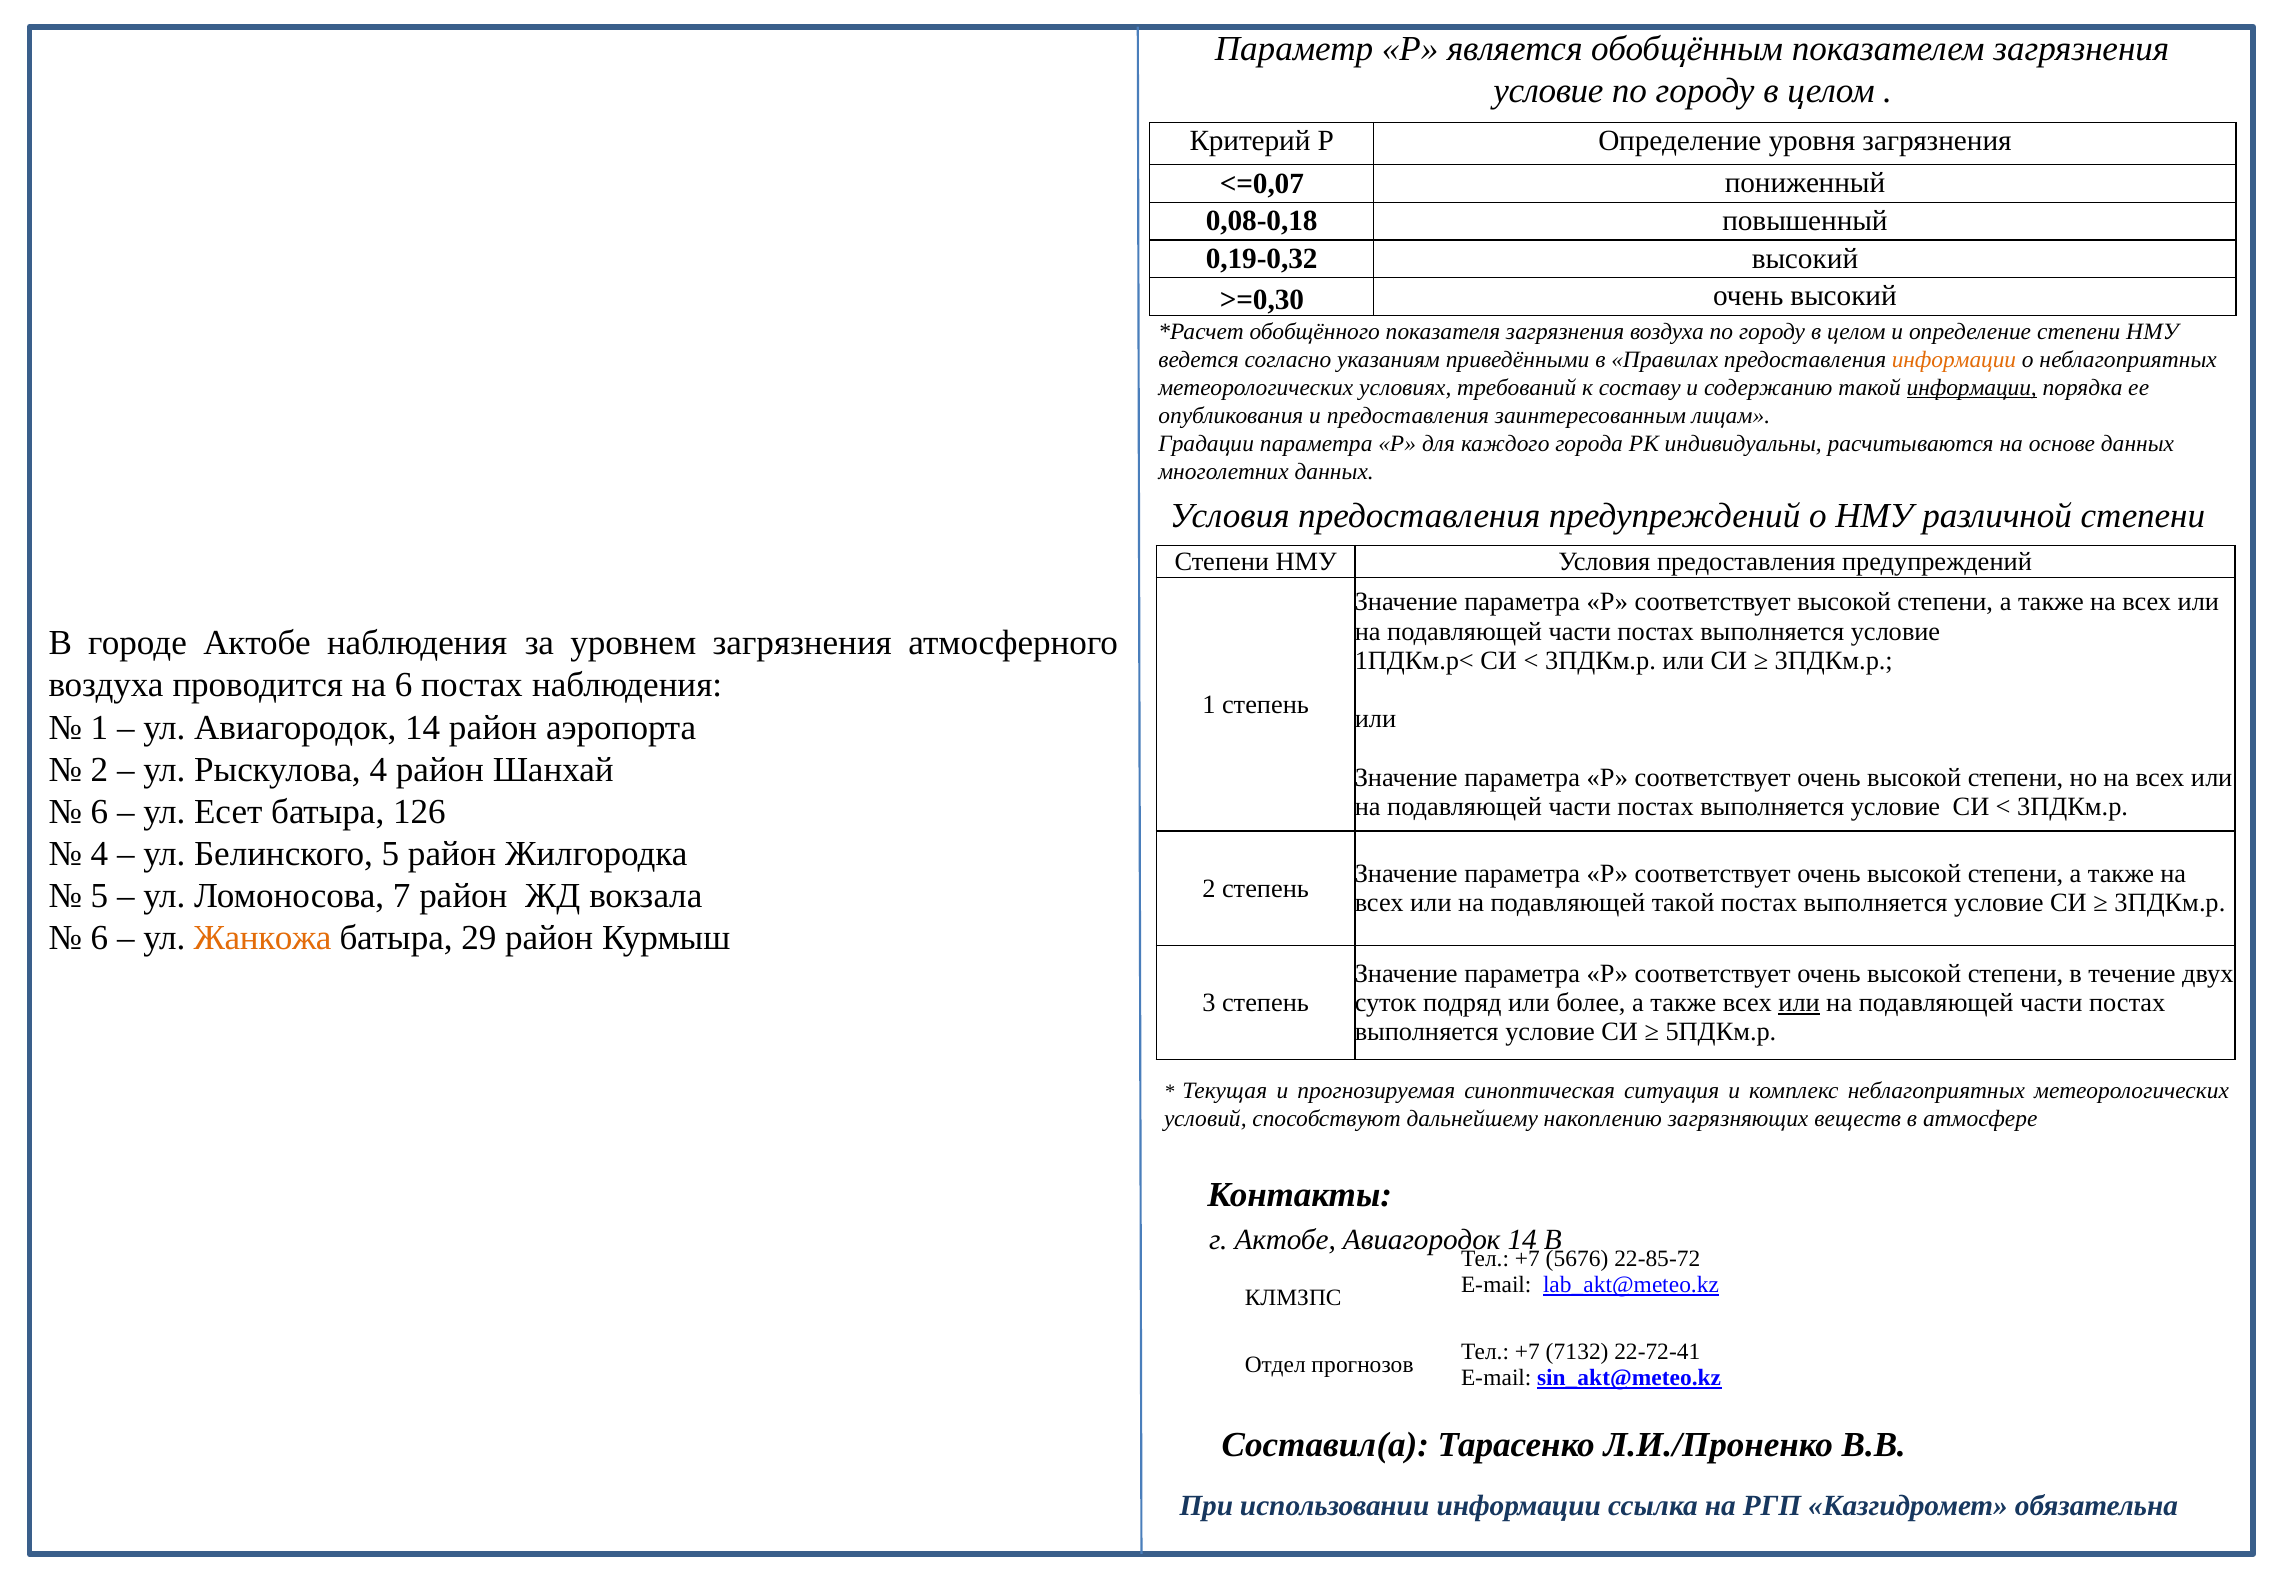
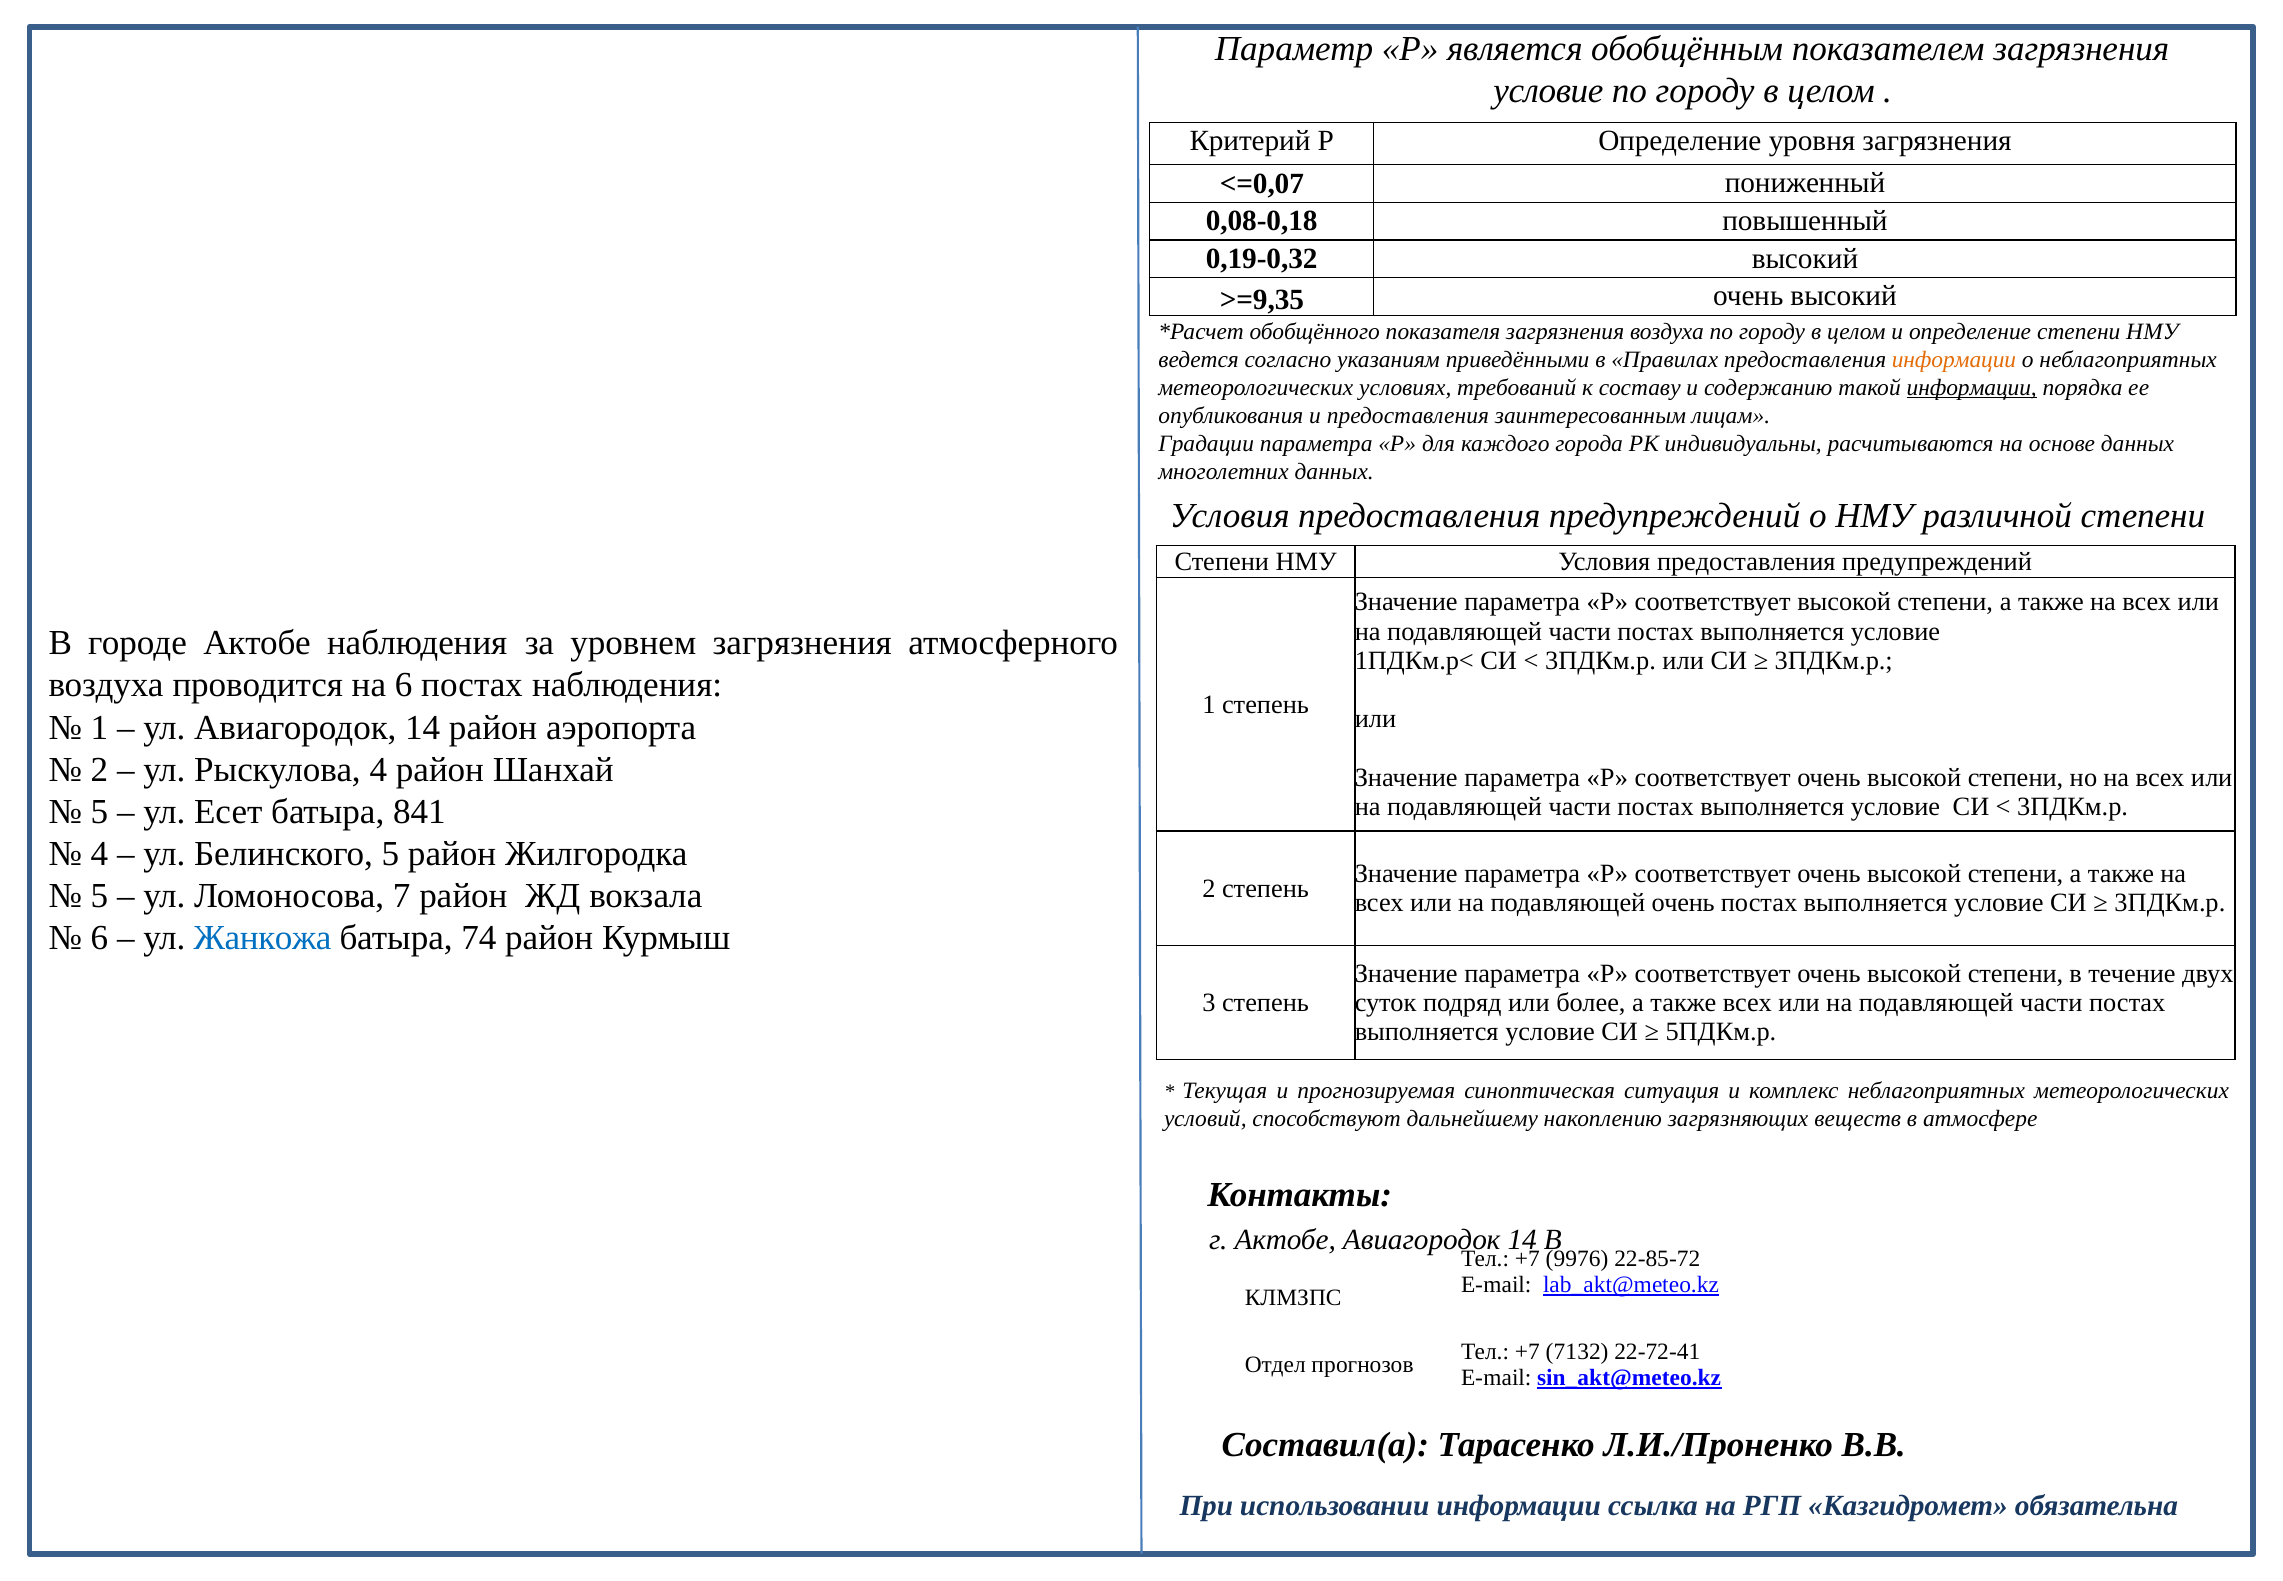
>=0,30: >=0,30 -> >=9,35 (1262, 299)
6: 6 -> 5 (99, 812)
126: 126 -> 841 (419, 812)
подавляющей такой: такой -> очень (1683, 903)
Жанкожа colour: orange -> blue (263, 938)
29: 29 -> 74 (479, 938)
или underline: present -> none (1799, 1002)
5676: 5676 -> 9976 (1577, 1258)
